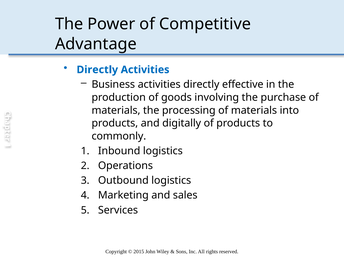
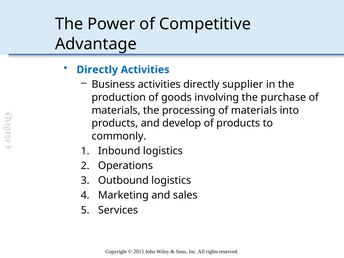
effective: effective -> supplier (243, 84)
digitally: digitally -> develop (182, 123)
